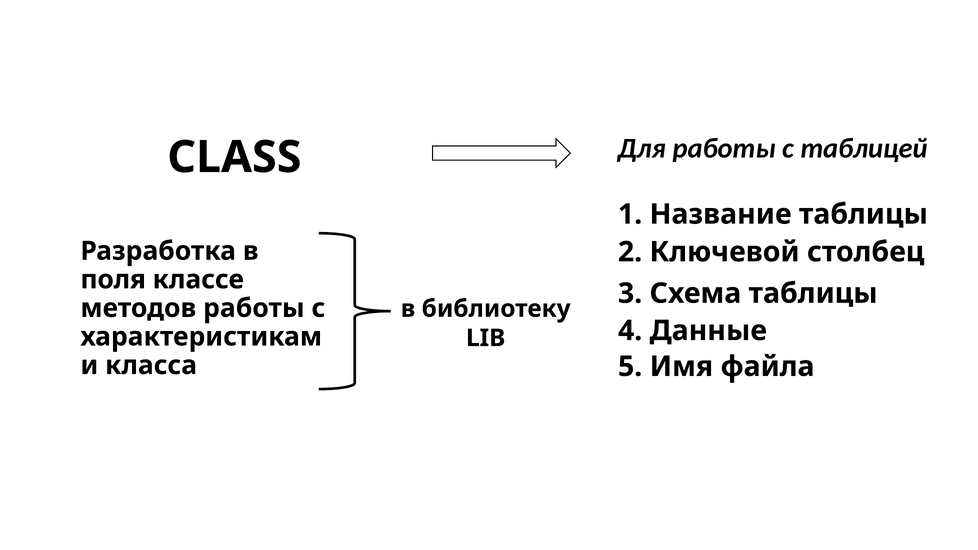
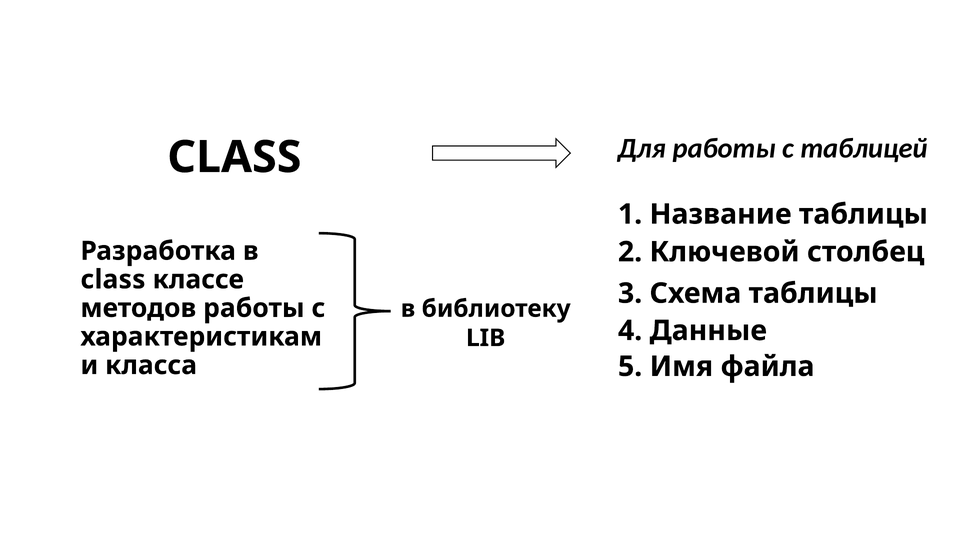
поля: поля -> class (113, 280)
